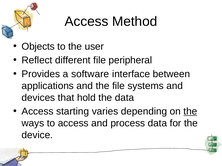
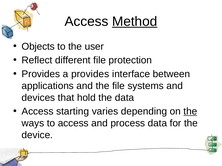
Method underline: none -> present (135, 21)
peripheral: peripheral -> protection (130, 60)
a software: software -> provides (90, 74)
